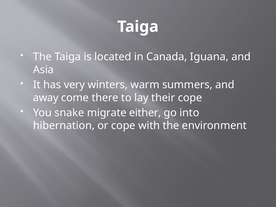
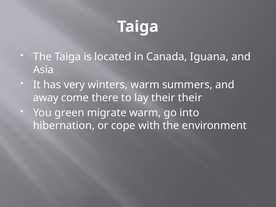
their cope: cope -> their (190, 98)
snake: snake -> green (69, 113)
migrate either: either -> warm (145, 113)
